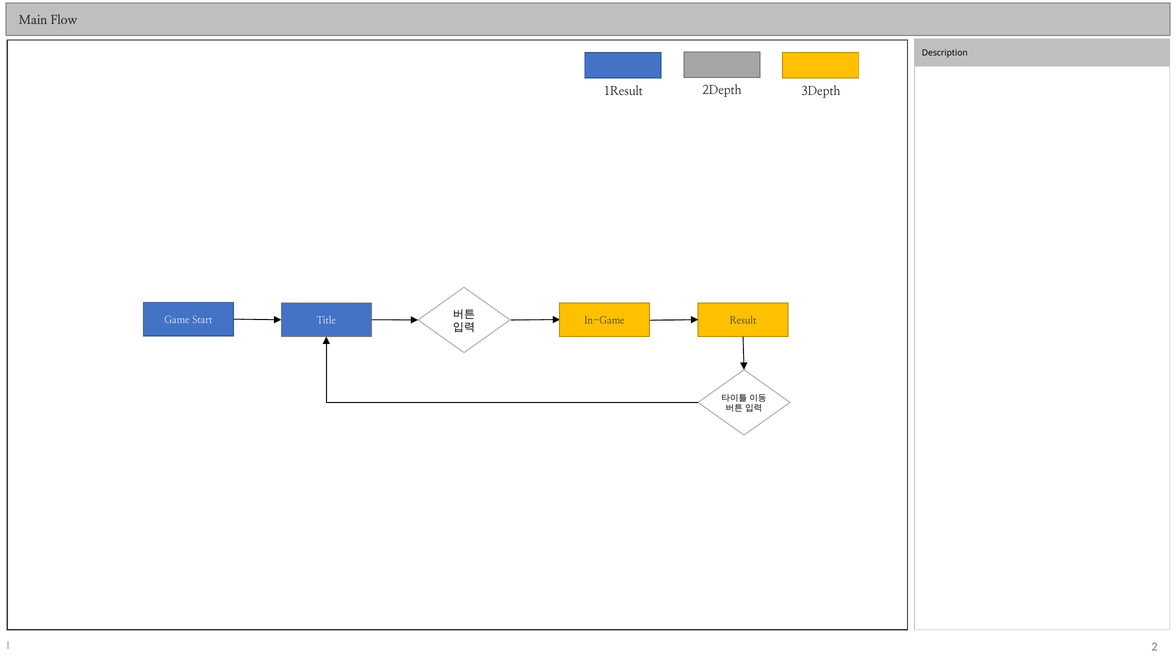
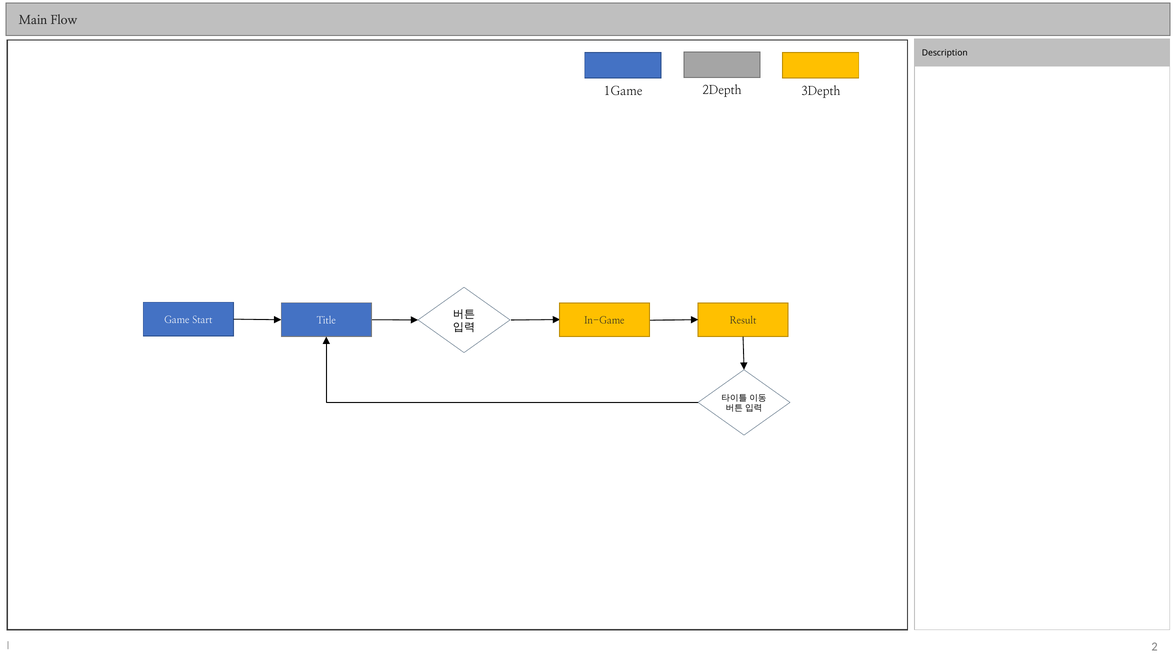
1Result: 1Result -> 1Game (623, 91)
